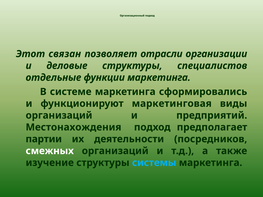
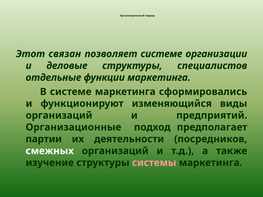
позволяет отрасли: отрасли -> системе (161, 54)
маркетинговая: маркетинговая -> изменяющийся (172, 104)
Местонахождения: Местонахождения -> Организационные (73, 127)
системы colour: light blue -> pink (154, 163)
